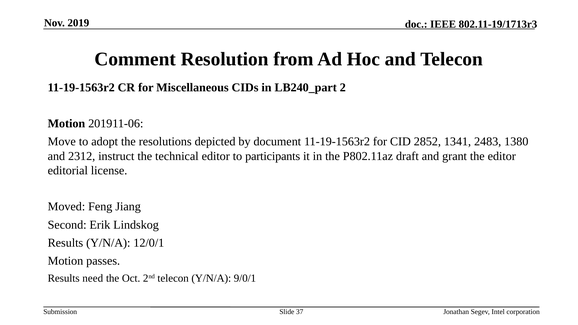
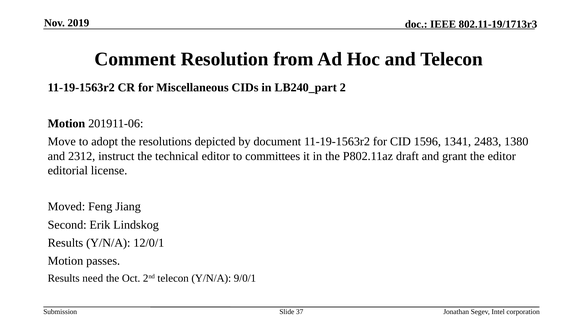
2852: 2852 -> 1596 (427, 142)
participants: participants -> committees (273, 156)
